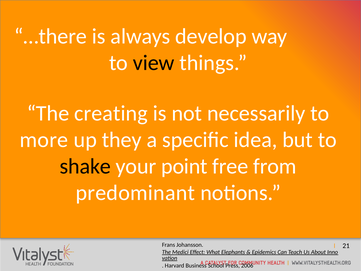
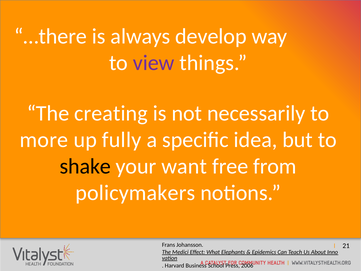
view colour: black -> purple (154, 63)
they: they -> fully (122, 140)
point: point -> want (184, 166)
predominant: predominant -> policymakers (135, 193)
